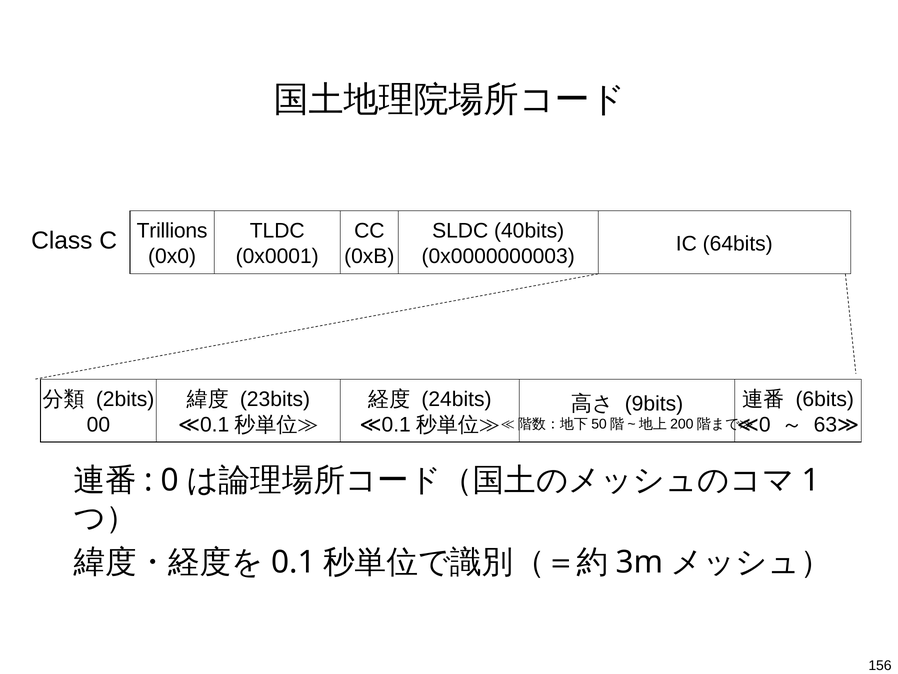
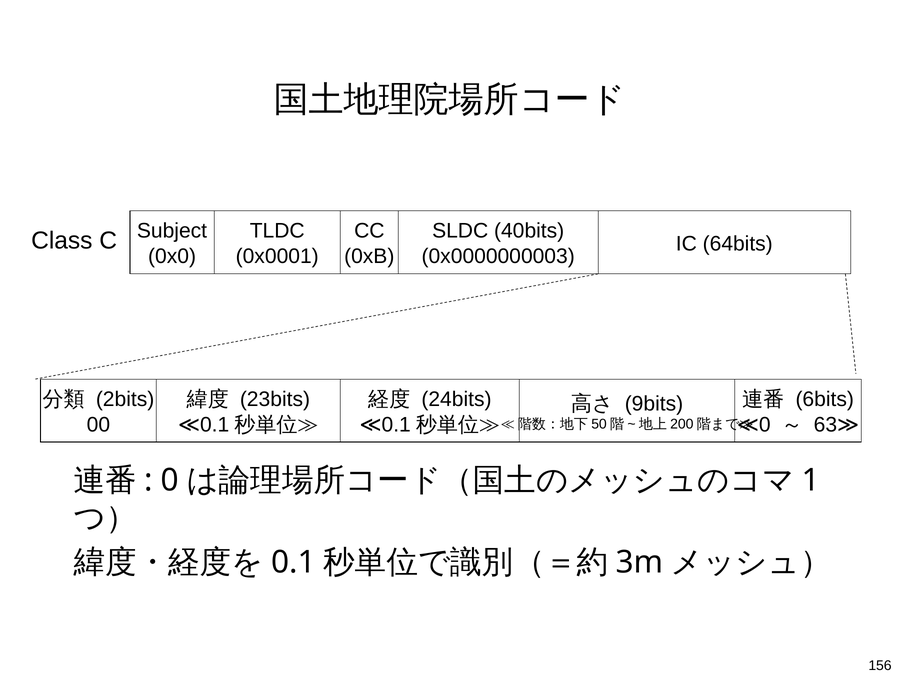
Trillions: Trillions -> Subject (172, 231)
